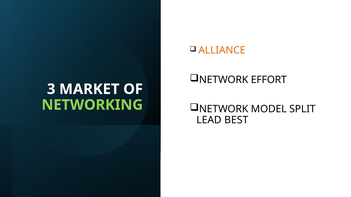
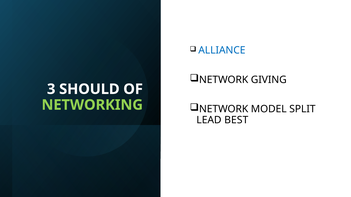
ALLIANCE colour: orange -> blue (222, 50)
EFFORT: EFFORT -> GIVING (269, 80)
MARKET: MARKET -> SHOULD (89, 89)
